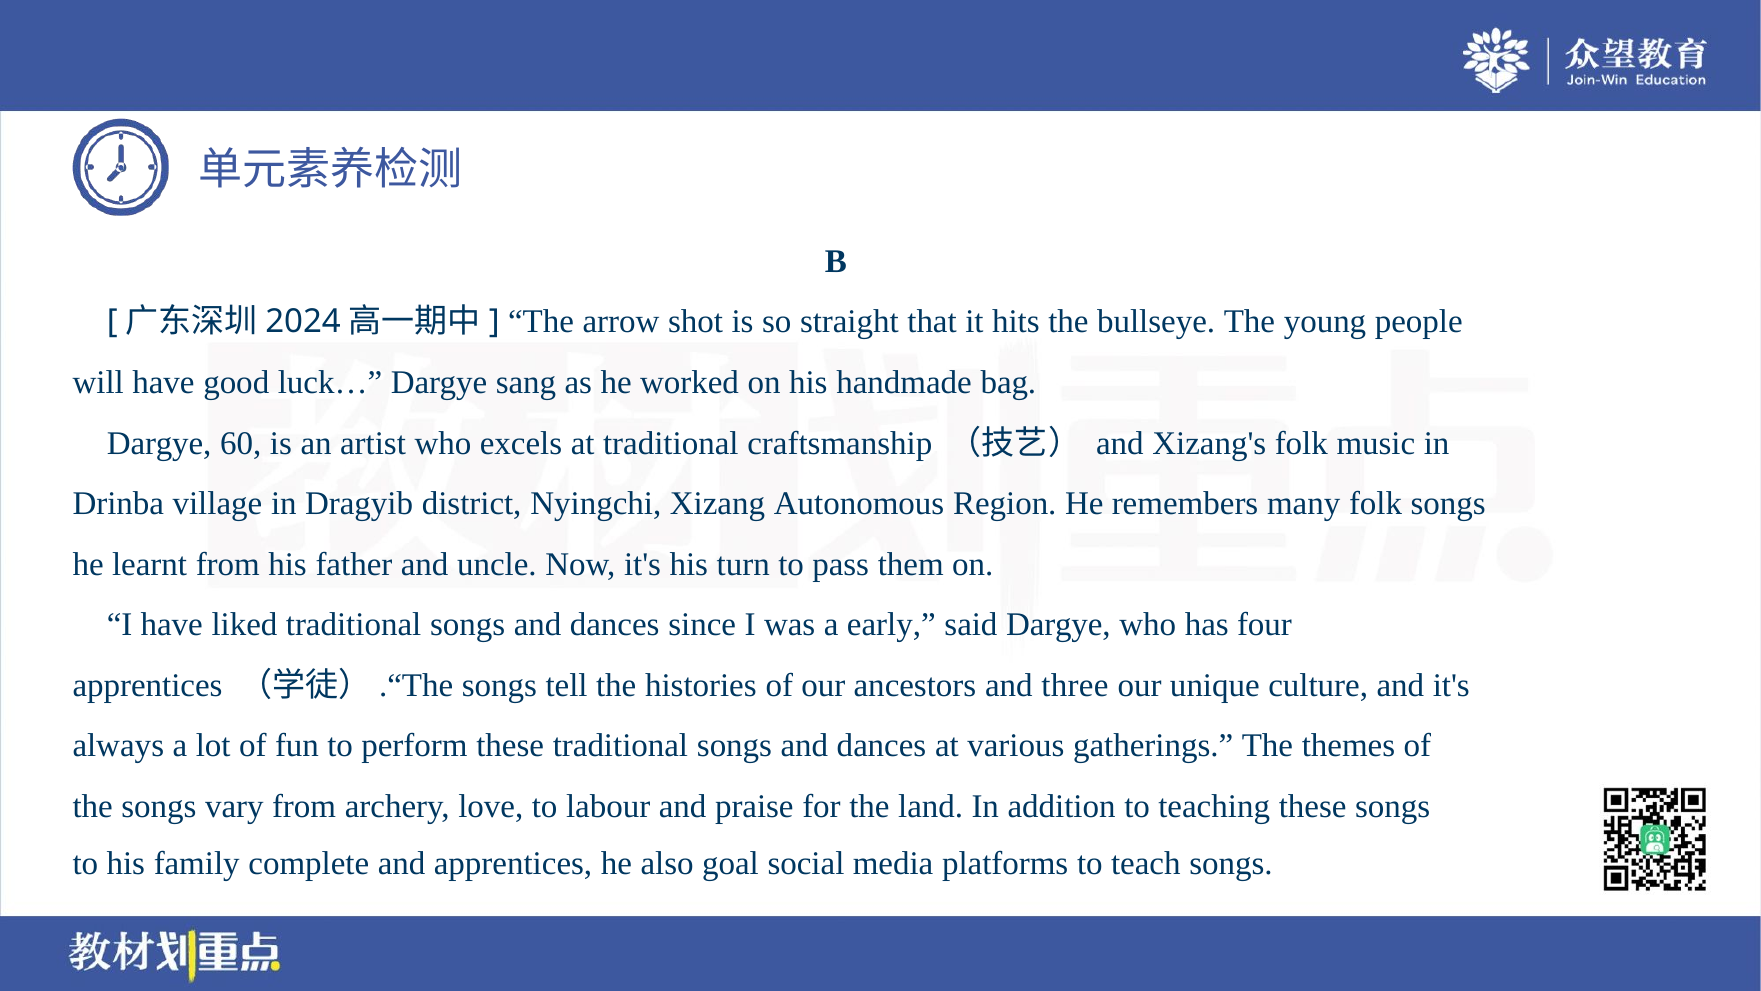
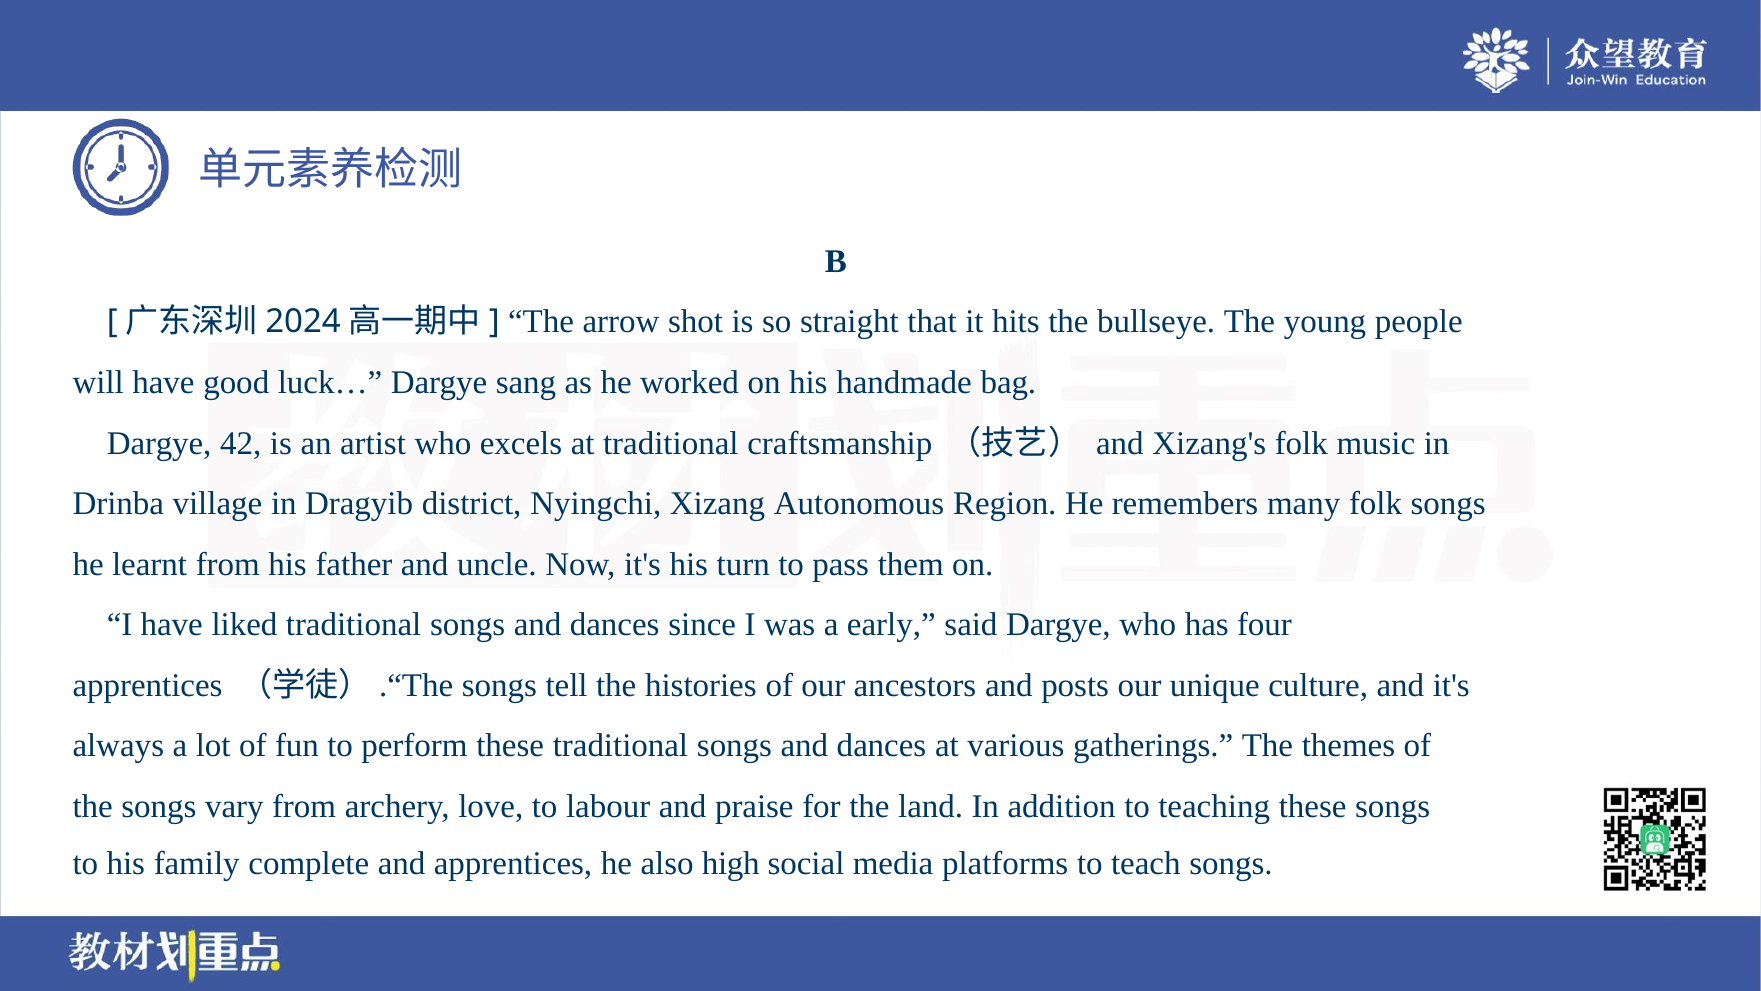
60: 60 -> 42 (241, 443)
three: three -> posts (1075, 685)
goal: goal -> high (731, 863)
